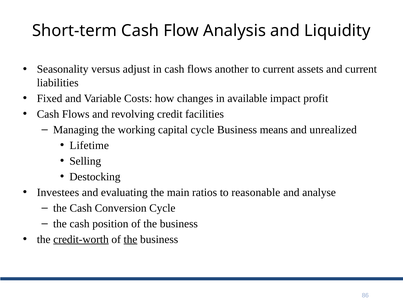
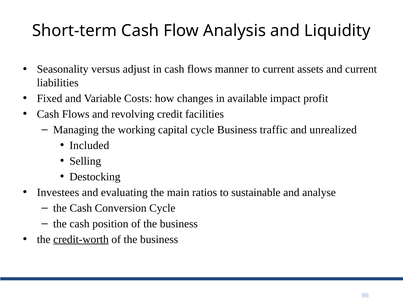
another: another -> manner (232, 69)
means: means -> traffic (274, 130)
Lifetime: Lifetime -> Included (89, 145)
reasonable: reasonable -> sustainable (256, 193)
the underline: present -> none (131, 240)
